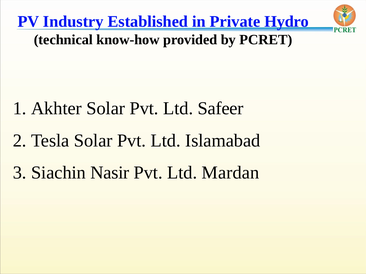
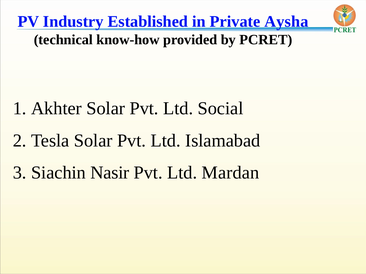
Hydro: Hydro -> Aysha (286, 22)
Safeer: Safeer -> Social (220, 109)
